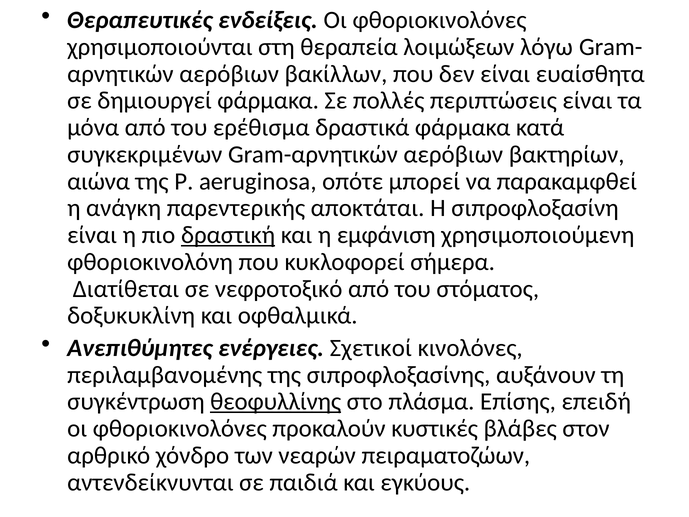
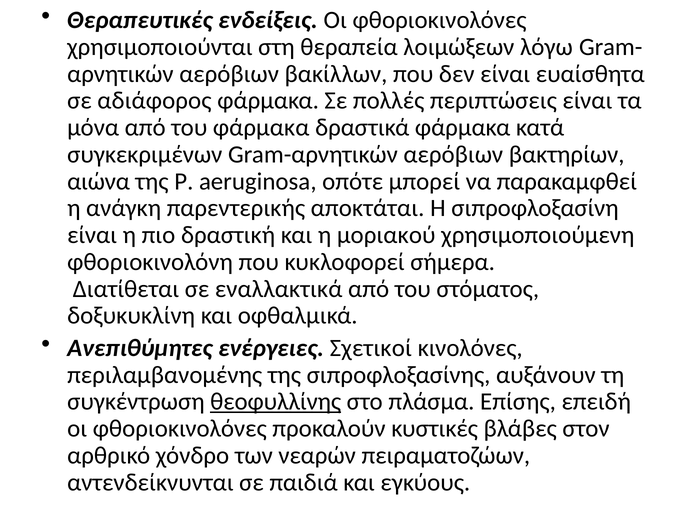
δημιουργεί: δημιουργεί -> αδιάφορος (154, 101)
του ερέθισμα: ερέθισμα -> φάρμακα (261, 128)
δραστική underline: present -> none (228, 235)
εμφάνιση: εμφάνιση -> μοριακού (386, 235)
νεφροτοξικό: νεφροτοξικό -> εναλλακτικά (279, 289)
